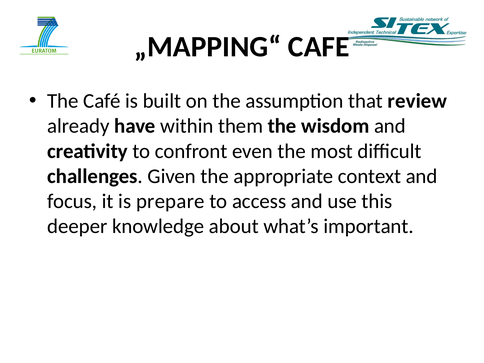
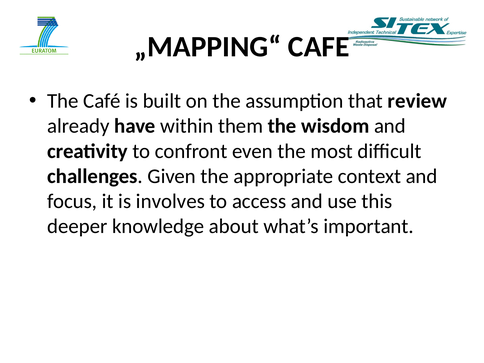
prepare: prepare -> involves (170, 201)
